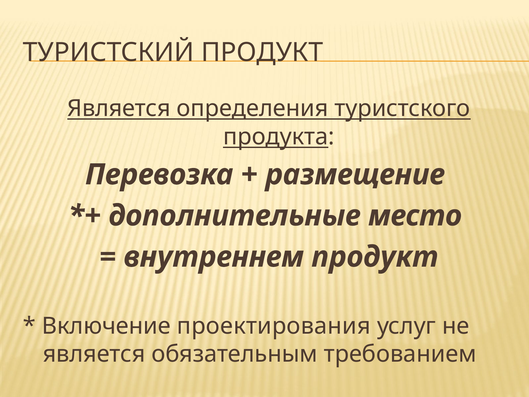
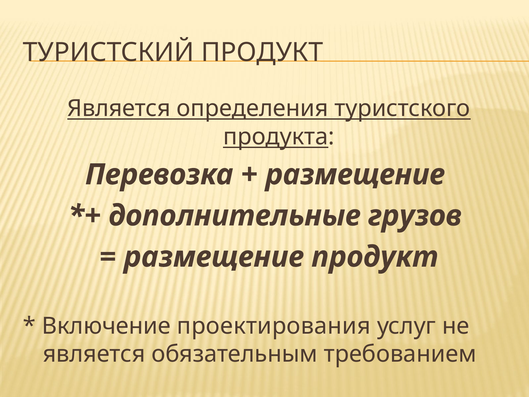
место: место -> грузов (415, 216)
внутреннем: внутреннем -> размещение (214, 257)
